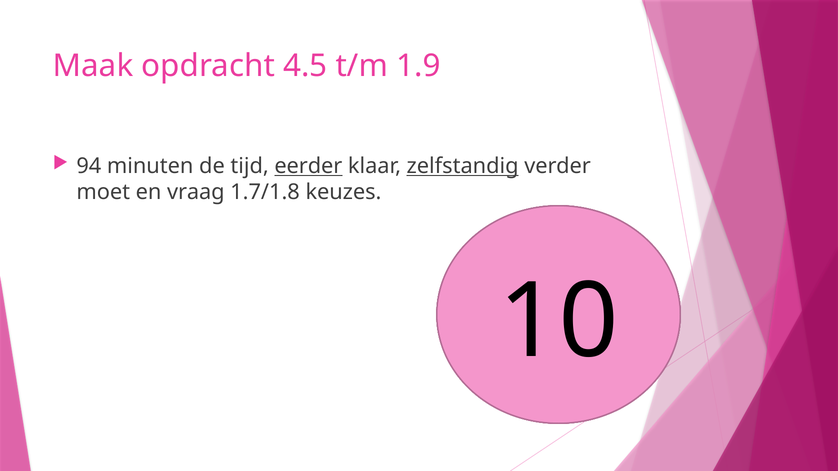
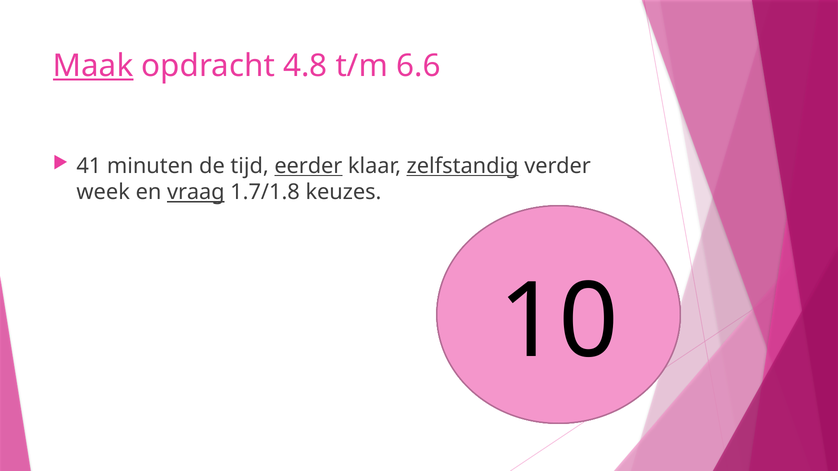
Maak underline: none -> present (93, 66)
4.5: 4.5 -> 4.8 (305, 66)
1.9: 1.9 -> 6.6 (418, 66)
94: 94 -> 41 (89, 166)
moet: moet -> week (103, 192)
vraag underline: none -> present (196, 192)
